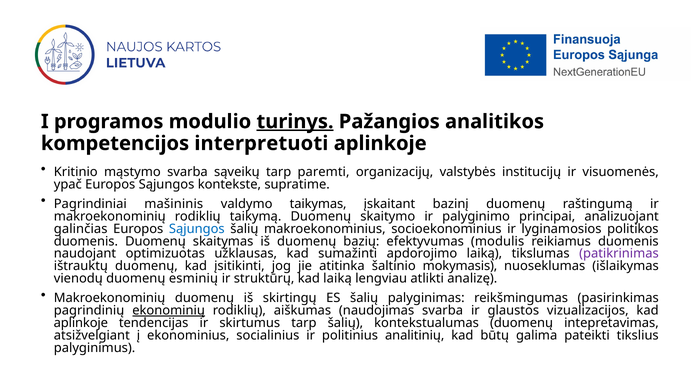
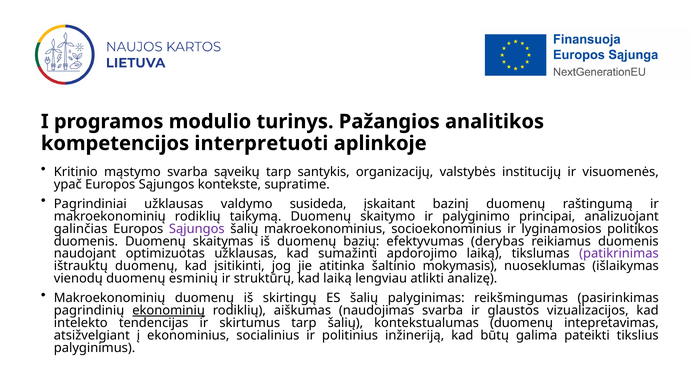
turinys underline: present -> none (295, 121)
paremti: paremti -> santykis (324, 172)
Pagrindiniai mašininis: mašininis -> užklausas (174, 204)
taikymas: taikymas -> susideda (318, 204)
Sąjungos colour: blue -> purple (197, 229)
modulis: modulis -> derybas (498, 241)
aplinkoje: aplinkoje -> intelekto (81, 323)
analitinių: analitinių -> inžineriją (415, 335)
